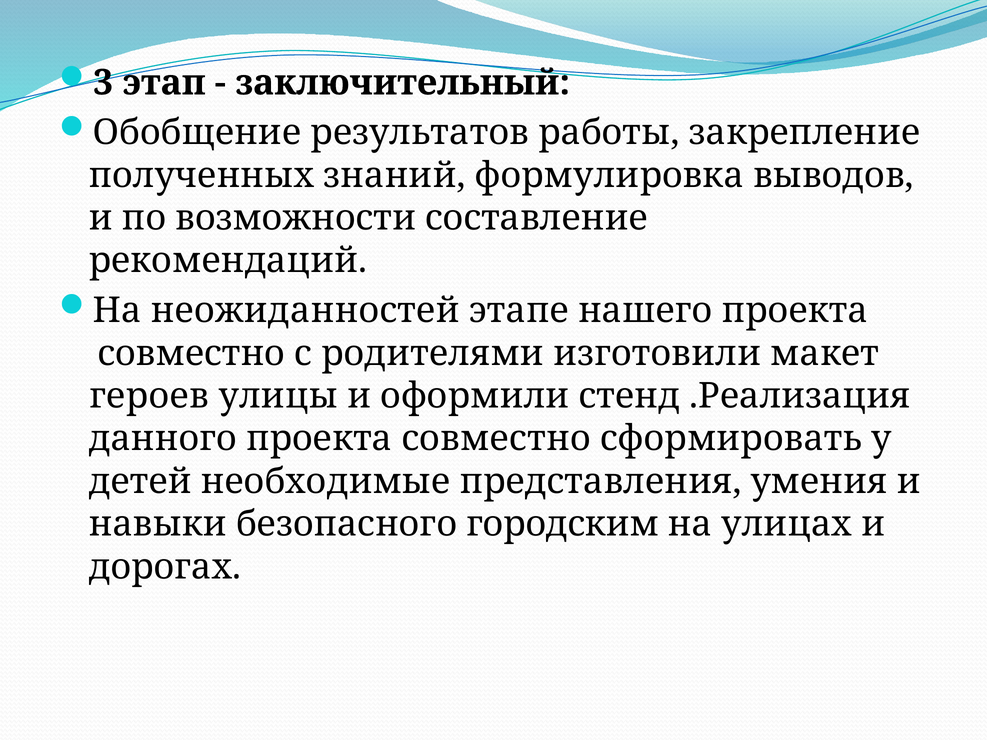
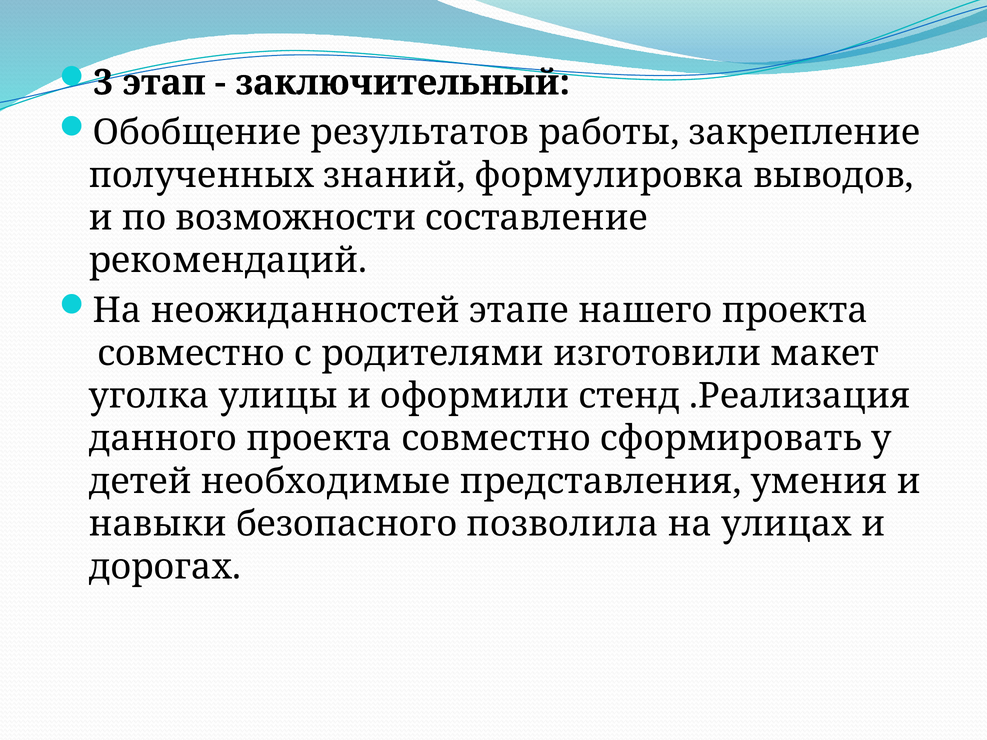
героев: героев -> уголка (149, 396)
городским: городским -> позволила (562, 524)
